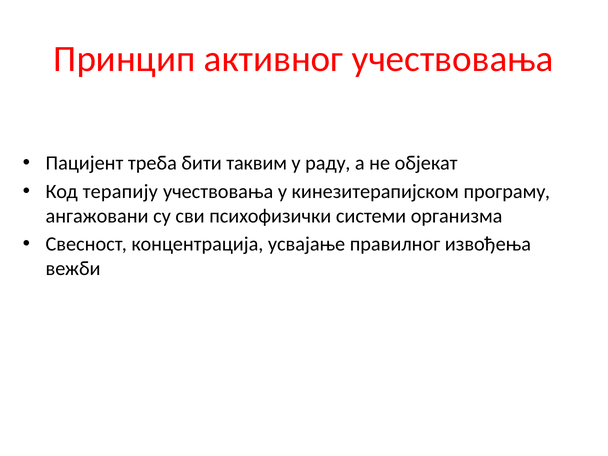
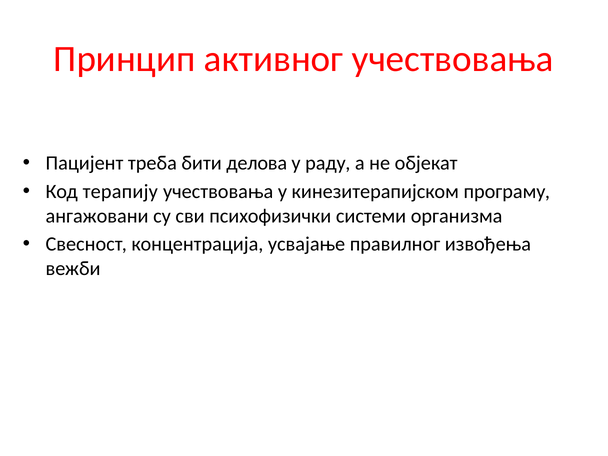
таквим: таквим -> делова (257, 163)
